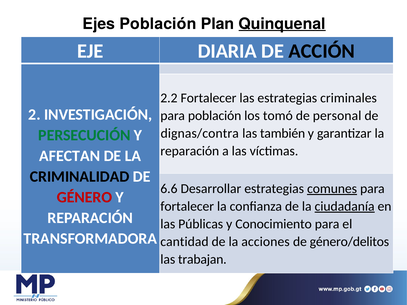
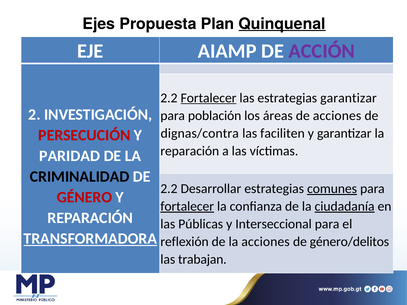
Ejes Población: Población -> Propuesta (158, 24)
DIARIA: DIARIA -> AIAMP (227, 51)
ACCIÓN colour: black -> purple (322, 51)
Fortalecer underline: none -> present (209, 98)
estrategias criminales: criminales -> garantizar (348, 98)
tomó: tomó -> áreas (278, 116)
de personal: personal -> acciones (337, 116)
también: también -> faciliten (282, 133)
PERSECUCIÓN colour: green -> red (84, 135)
AFECTAN: AFECTAN -> PARIDAD (70, 156)
6.6: 6.6 -> 2.2 (169, 189)
fortalecer underline: none -> present (187, 206)
Conocimiento: Conocimiento -> Interseccional (274, 224)
TRANSFORMADORA underline: none -> present (90, 239)
cantidad: cantidad -> reflexión (185, 242)
